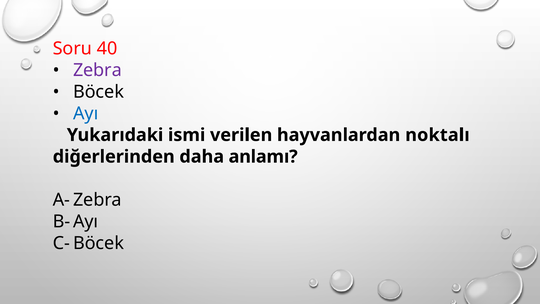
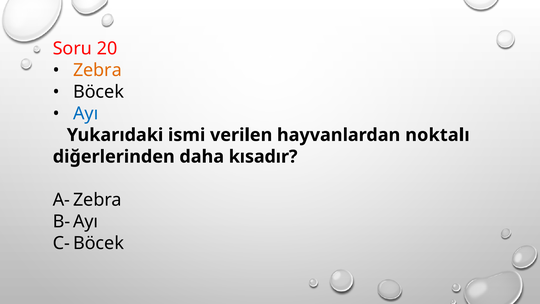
40: 40 -> 20 (107, 48)
Zebra colour: purple -> orange (97, 70)
anlamı: anlamı -> kısadır (263, 157)
